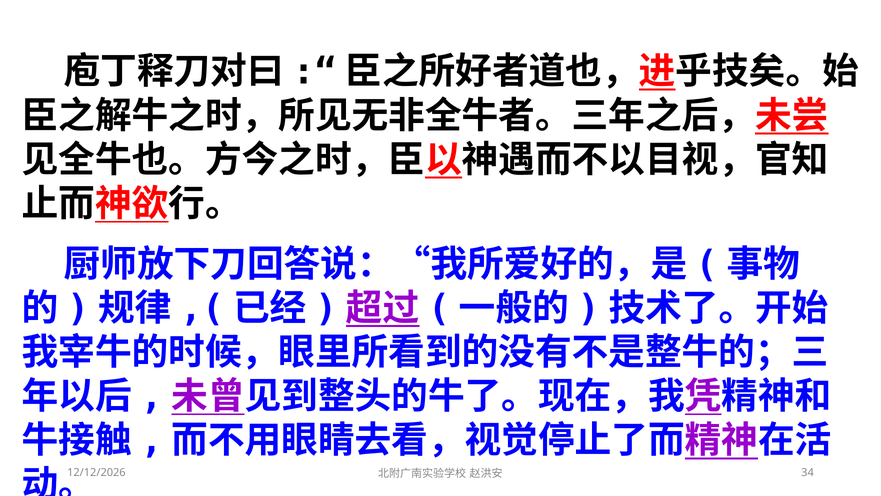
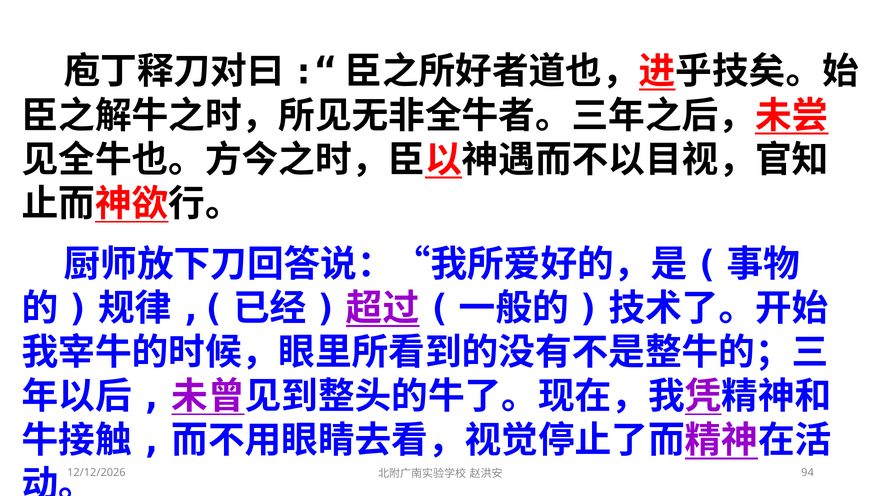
34: 34 -> 94 (808, 472)
